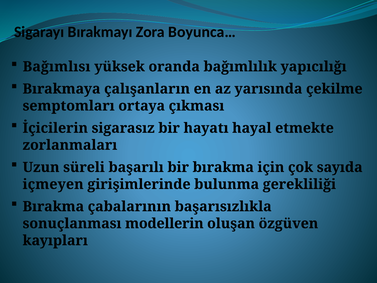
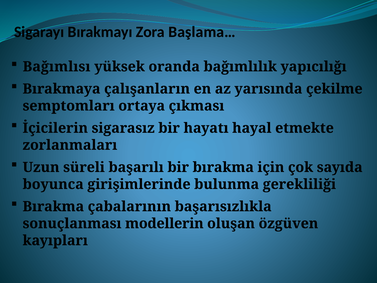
Boyunca…: Boyunca… -> Başlama… (202, 32)
içmeyen: içmeyen -> boyunca (53, 184)
